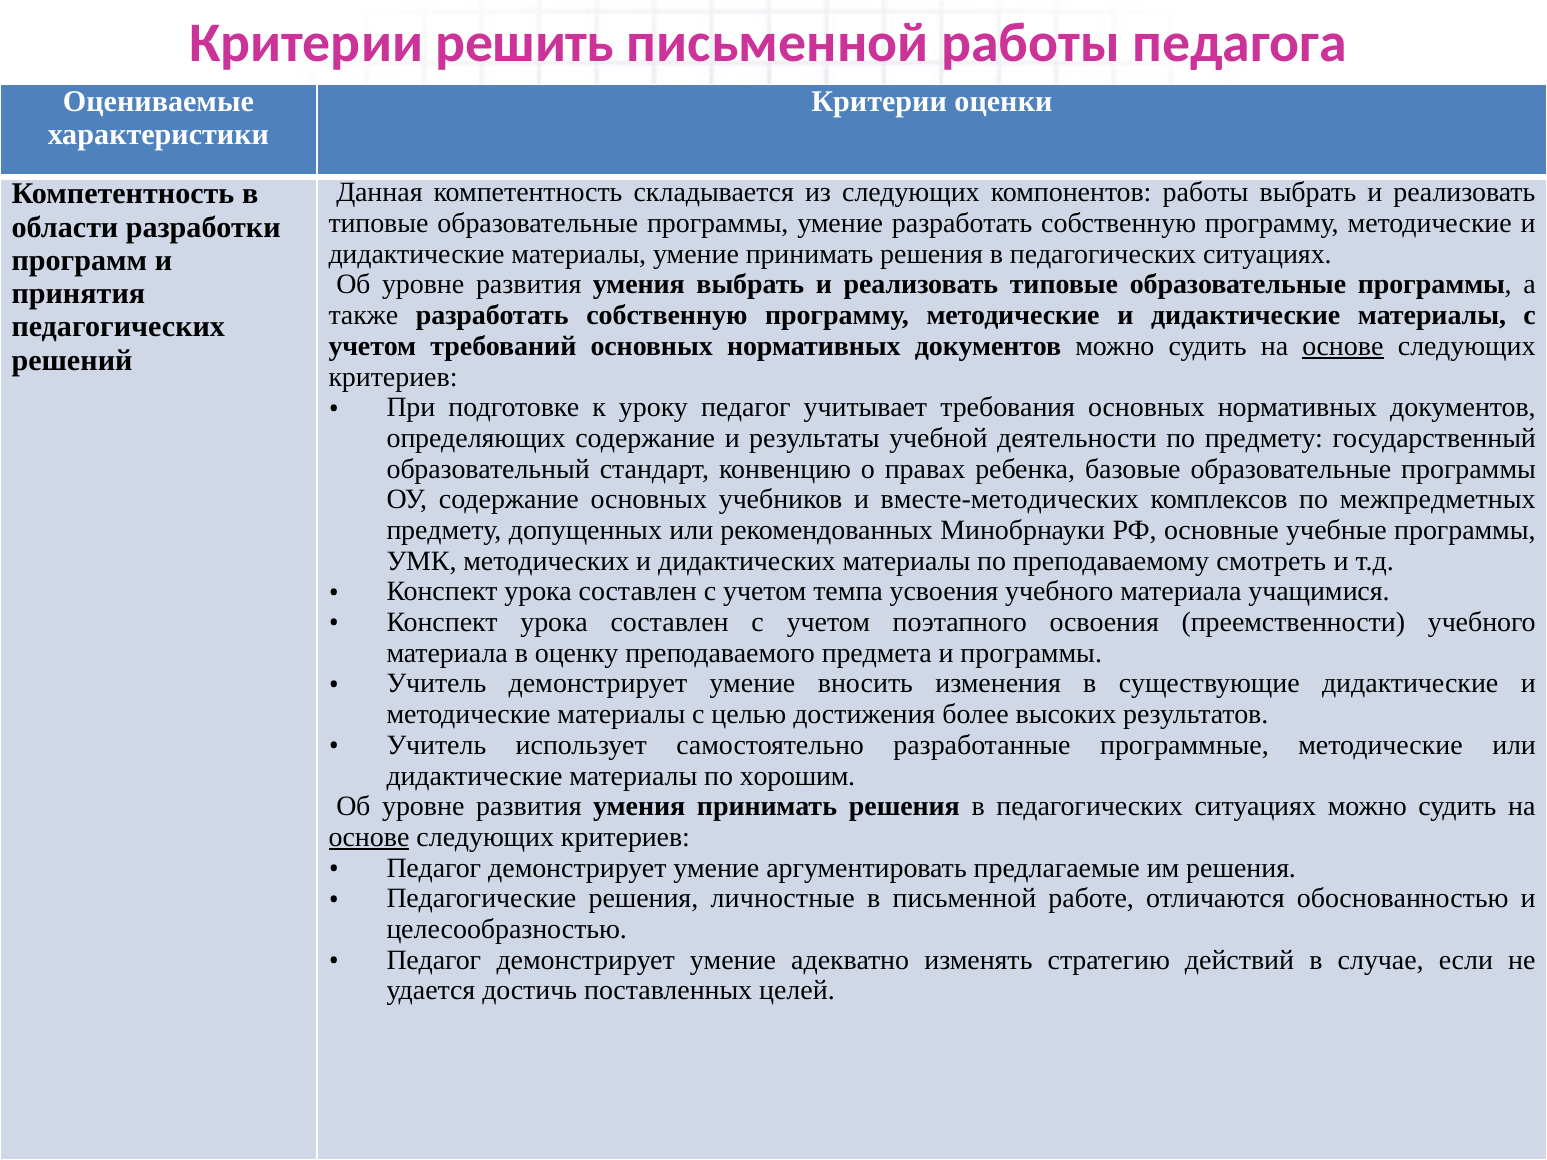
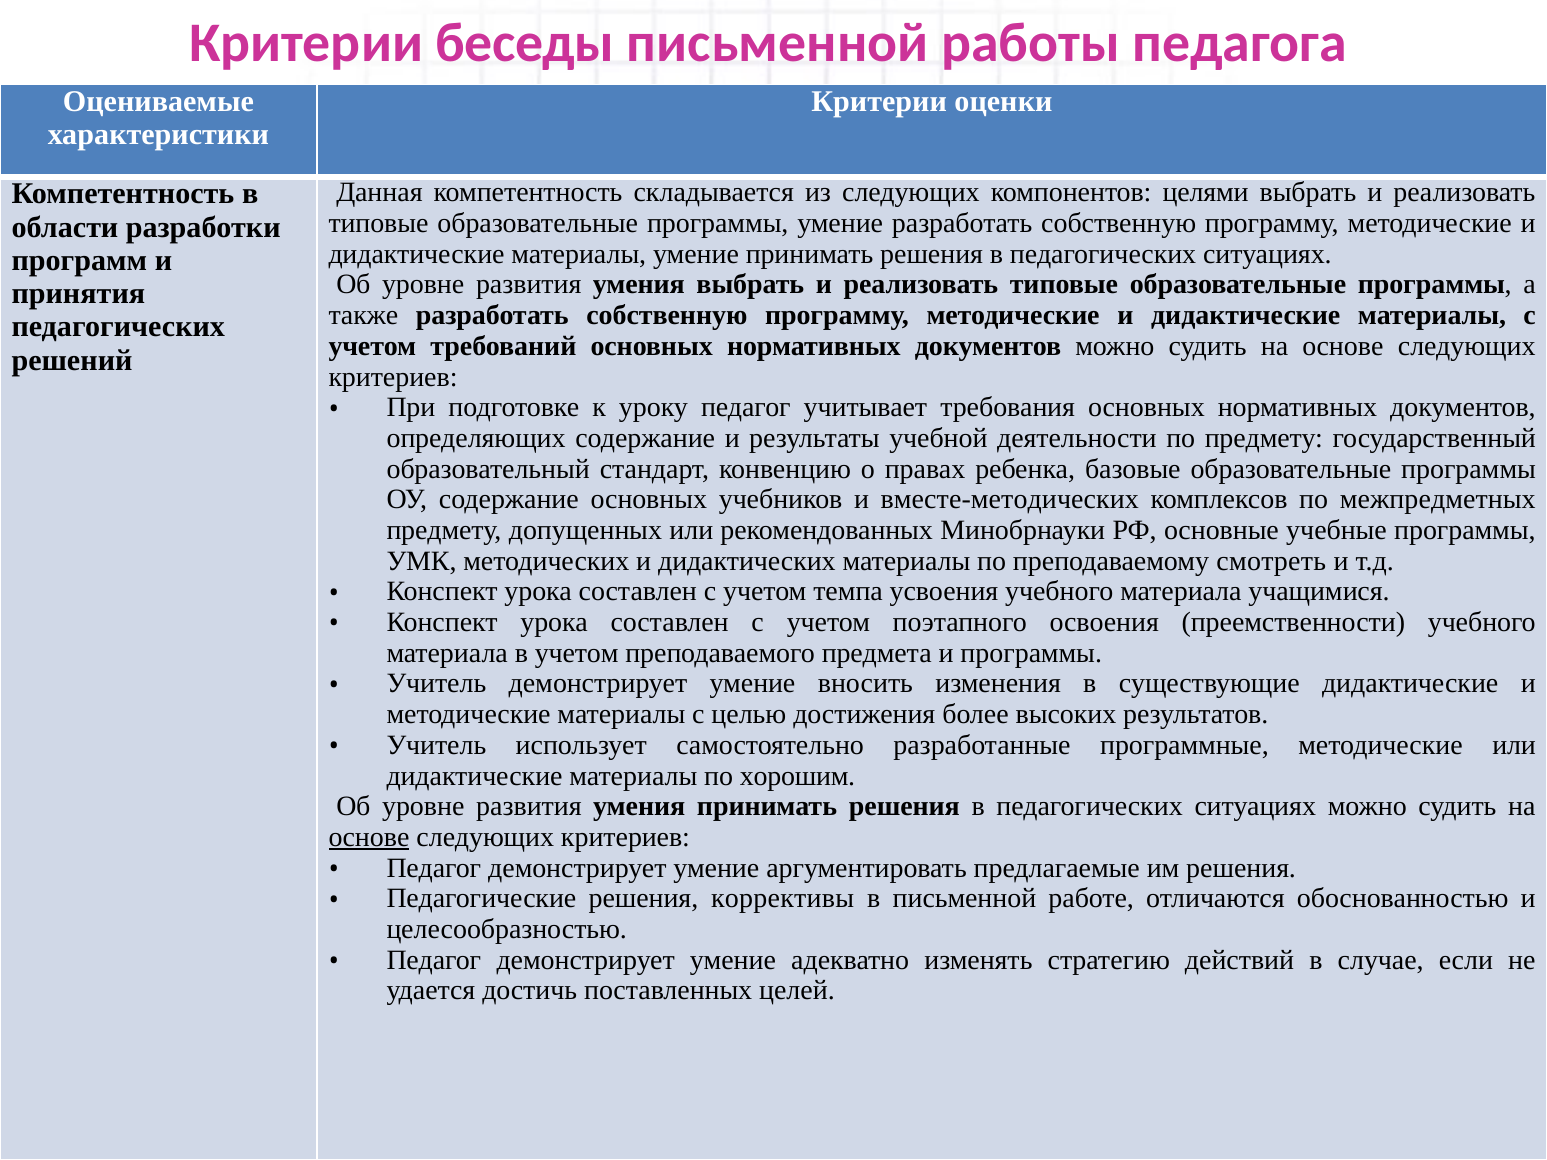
решить: решить -> беседы (525, 43)
компонентов работы: работы -> целями (1206, 193)
основе underline: present -> none (1343, 346)
в оценку: оценку -> учетом (577, 653)
личностные: личностные -> коррективы (783, 899)
